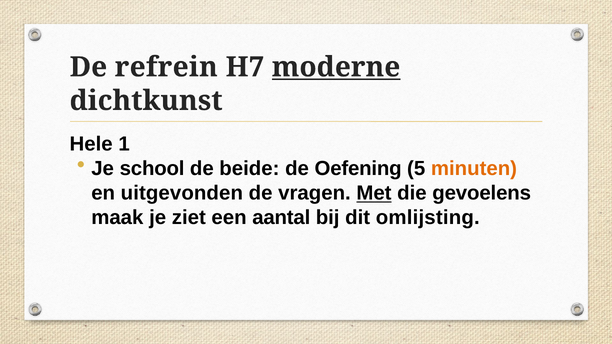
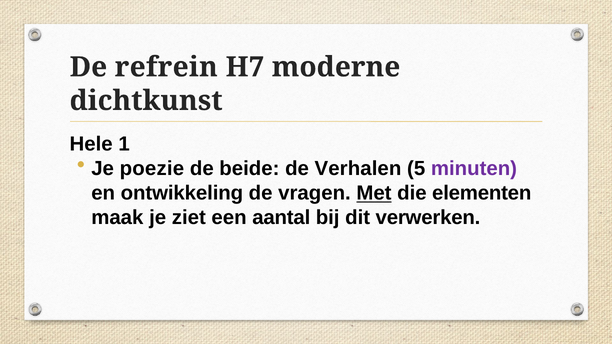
moderne underline: present -> none (336, 67)
school: school -> poezie (152, 169)
Oefening: Oefening -> Verhalen (358, 169)
minuten colour: orange -> purple (474, 169)
uitgevonden: uitgevonden -> ontwikkeling (182, 193)
gevoelens: gevoelens -> elementen (482, 193)
omlijsting: omlijsting -> verwerken (428, 218)
